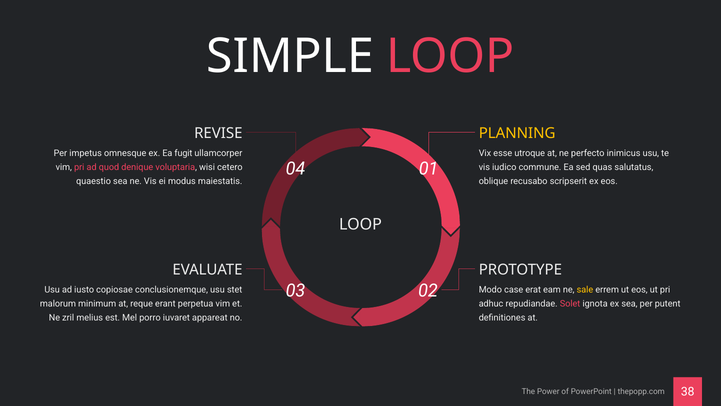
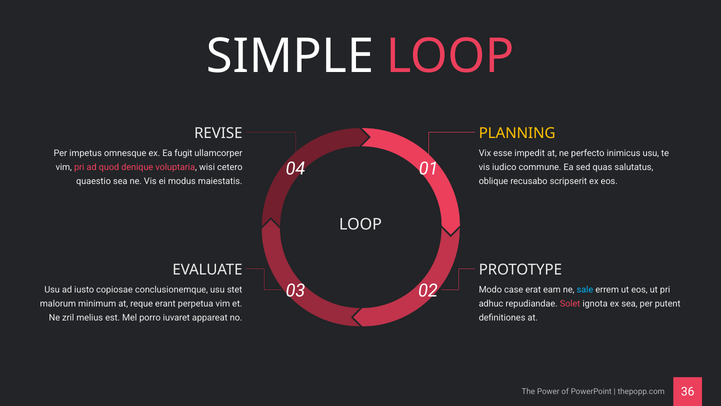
utroque: utroque -> impedit (530, 153)
sale colour: yellow -> light blue (585, 289)
38: 38 -> 36 (688, 391)
